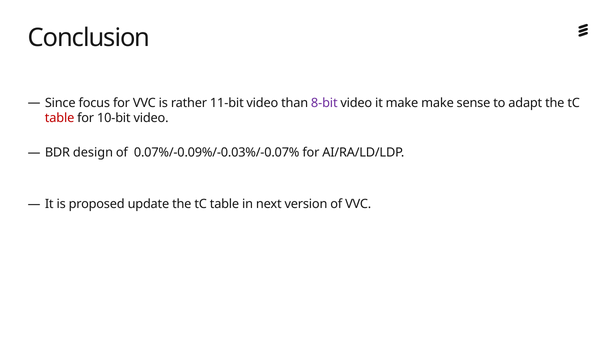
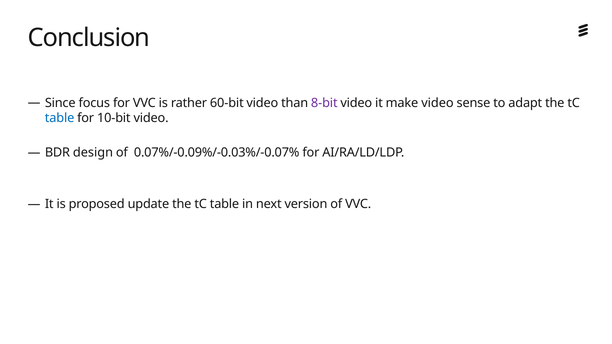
11-bit: 11-bit -> 60-bit (227, 103)
make make: make -> video (437, 103)
table colour: red -> blue (60, 118)
